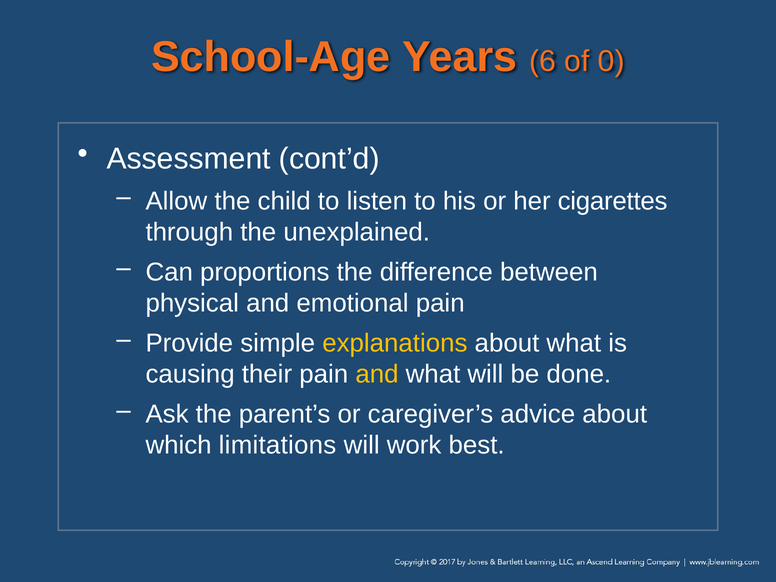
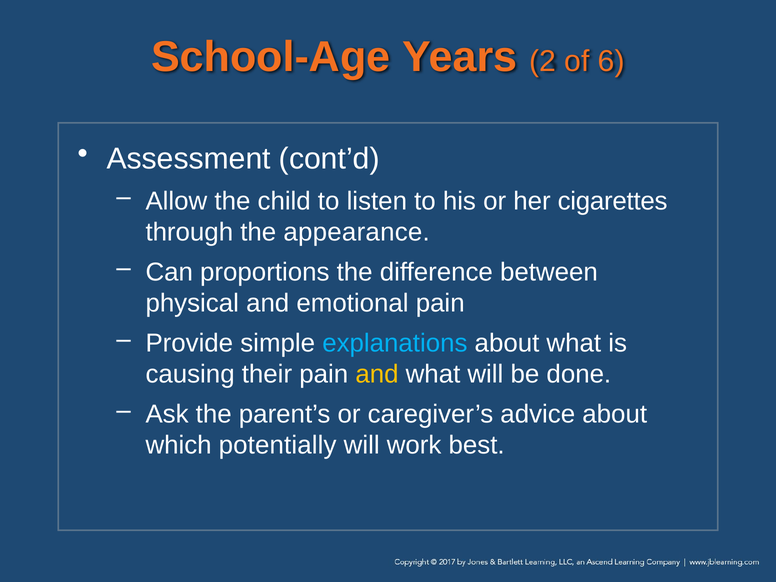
6: 6 -> 2 (543, 61)
0: 0 -> 6 (611, 61)
unexplained: unexplained -> appearance (357, 232)
explanations colour: yellow -> light blue (395, 343)
limitations: limitations -> potentially (278, 445)
